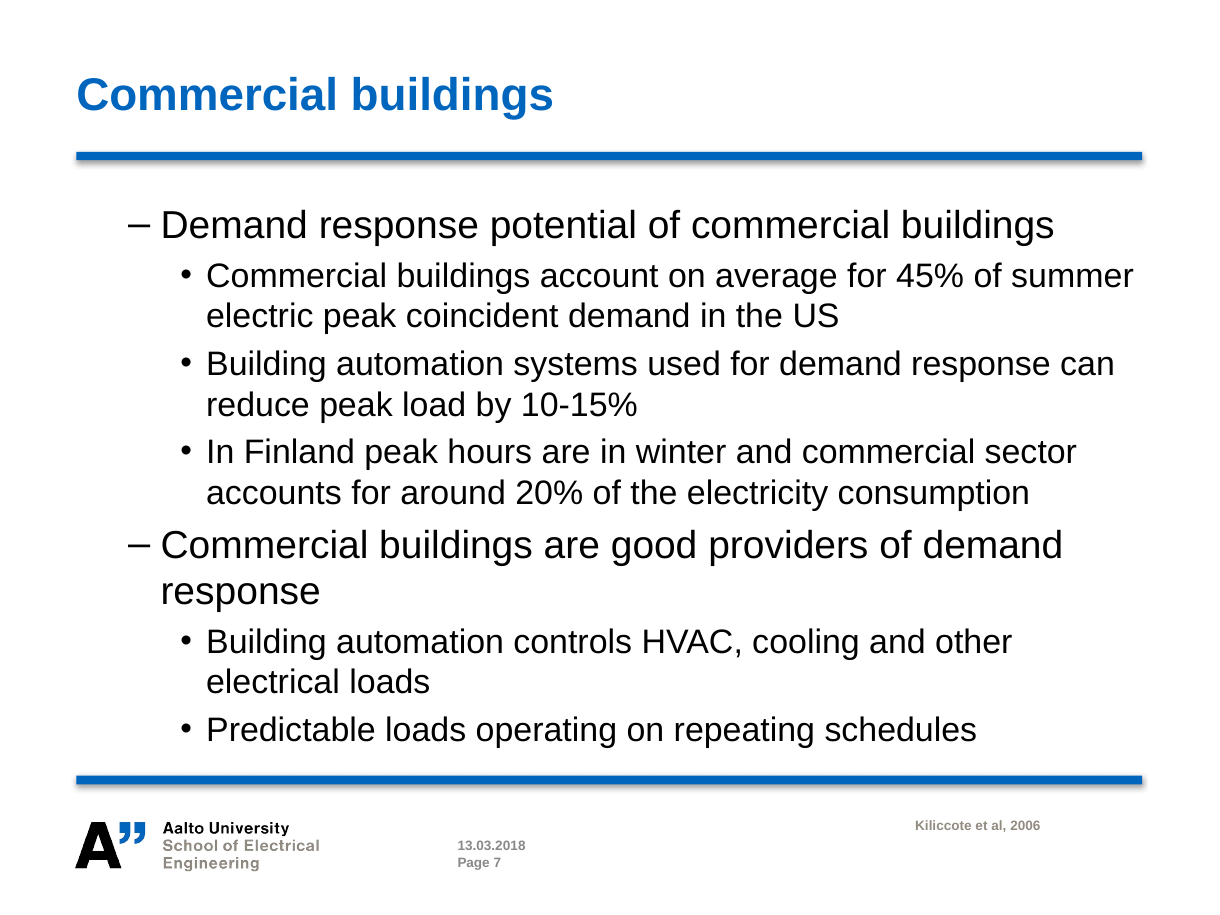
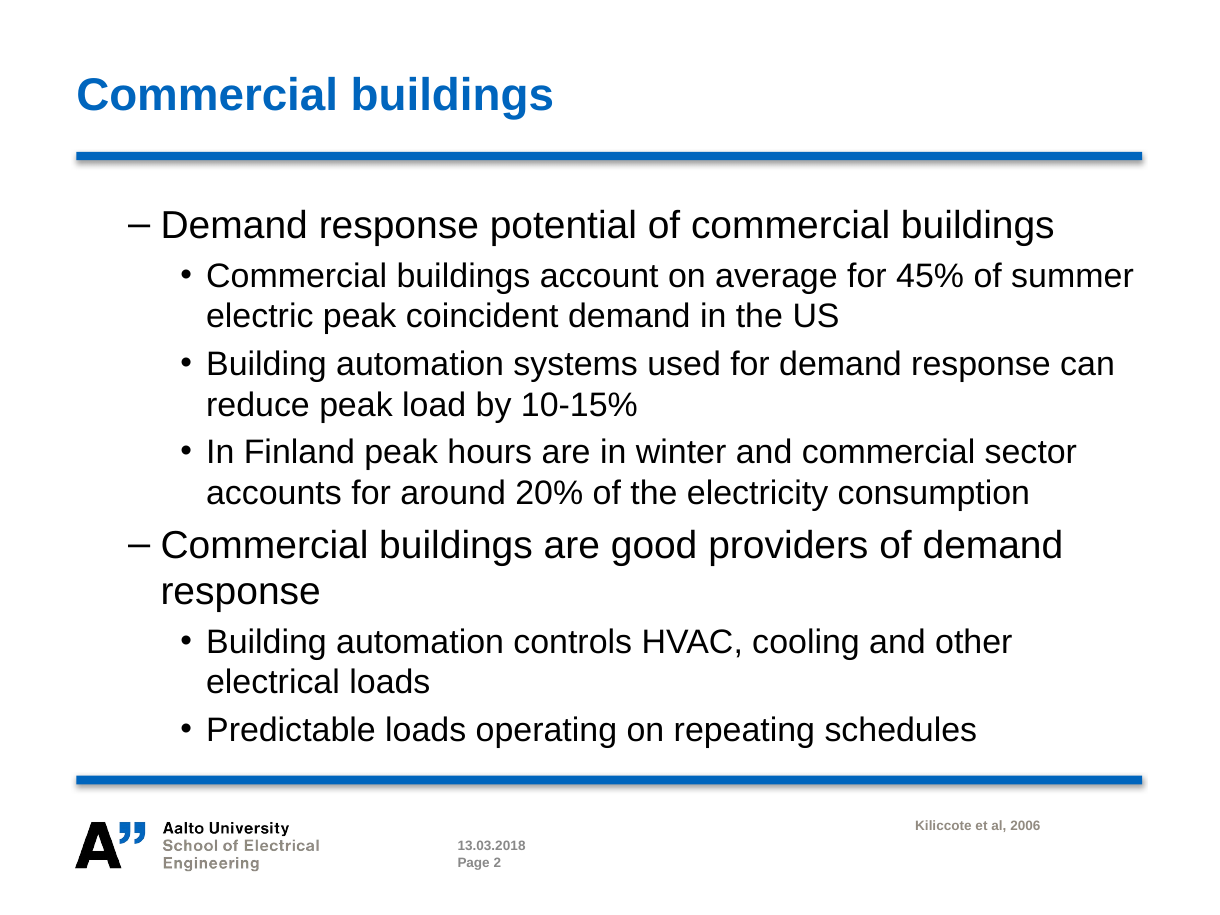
7: 7 -> 2 (497, 863)
